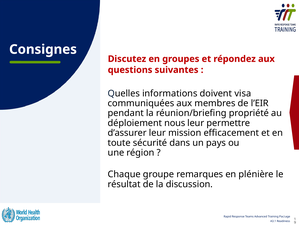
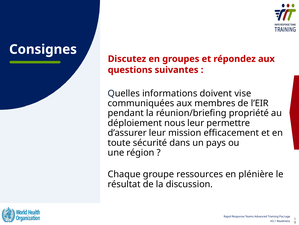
visa: visa -> vise (243, 93)
remarques: remarques -> ressources (200, 174)
